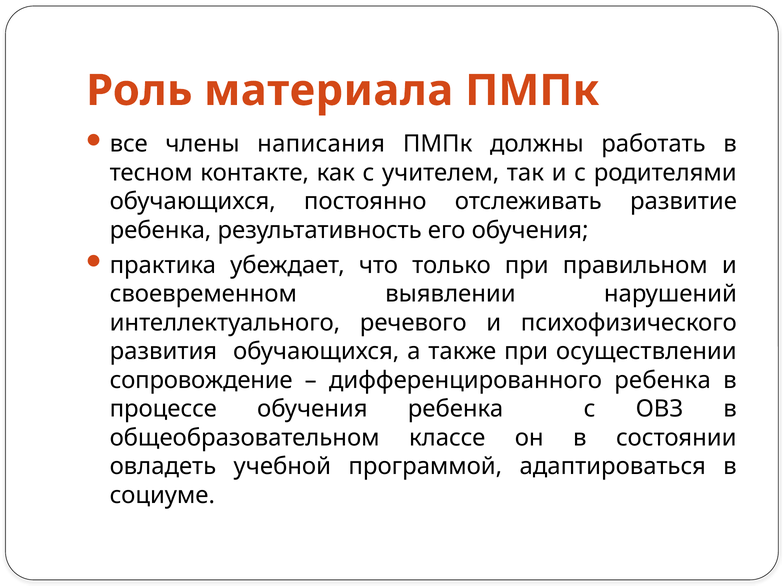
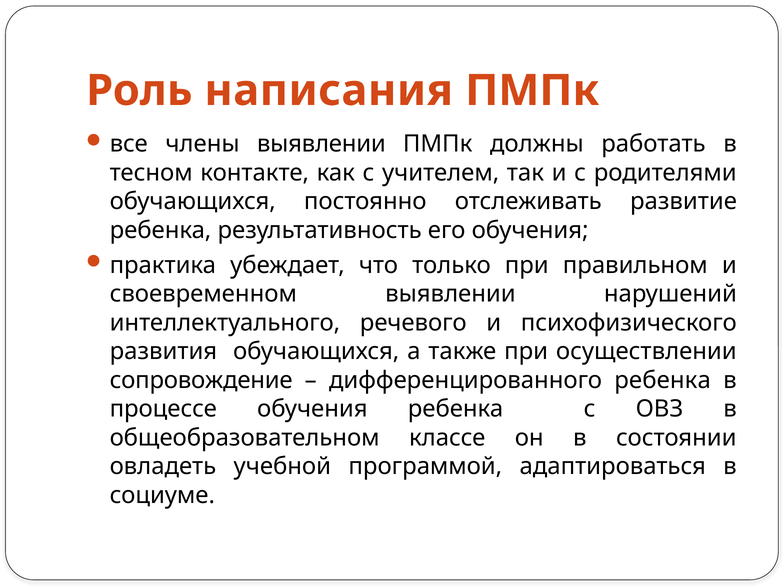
материала: материала -> написания (329, 91)
члены написания: написания -> выявлении (321, 144)
